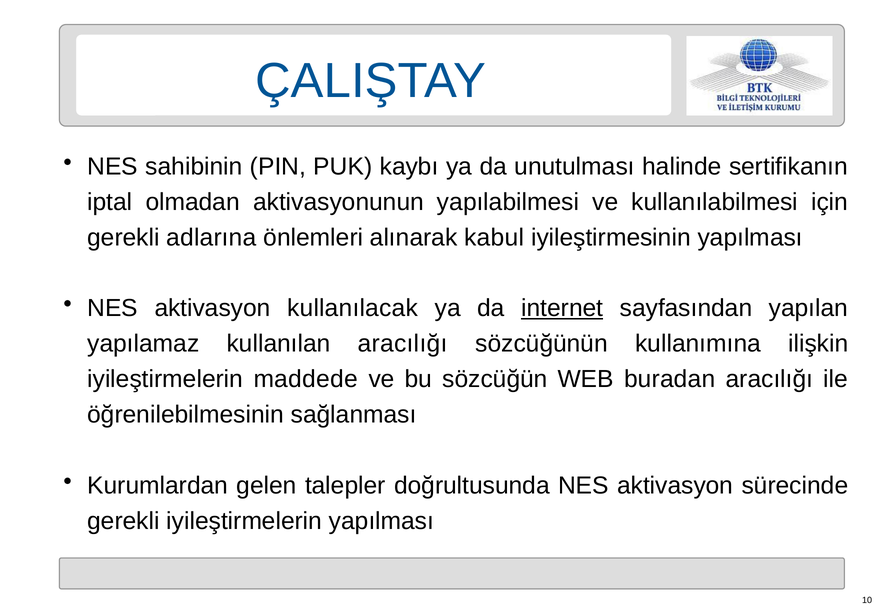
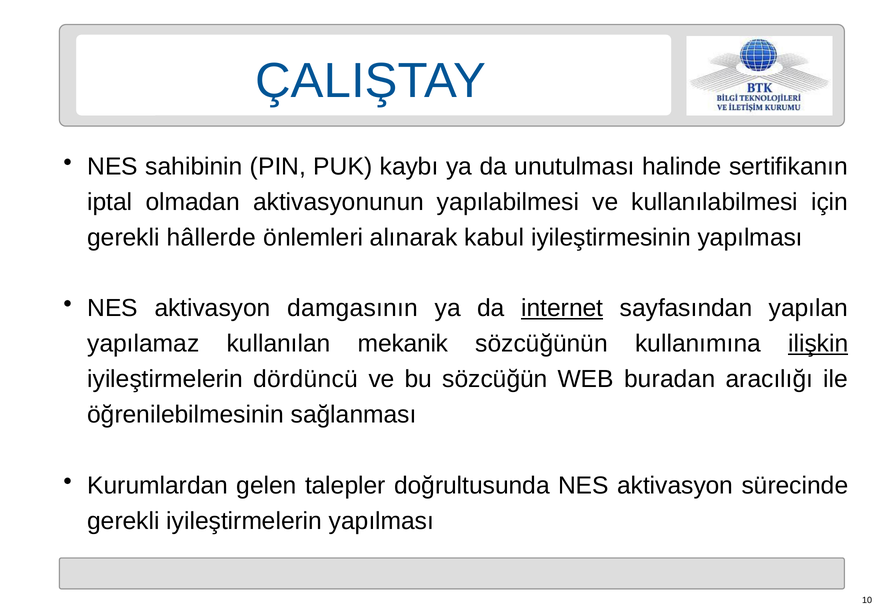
adlarına: adlarına -> hâllerde (211, 237)
kullanılacak: kullanılacak -> damgasının (353, 308)
kullanılan aracılığı: aracılığı -> mekanik (403, 344)
ilişkin underline: none -> present (818, 344)
maddede: maddede -> dördüncü (306, 379)
